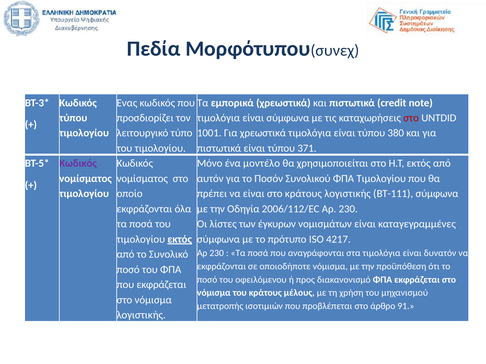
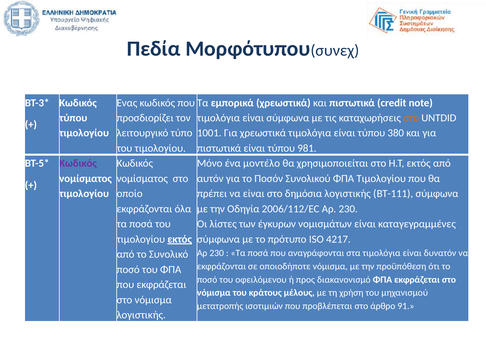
στο colour: red -> orange (411, 118)
371: 371 -> 981 (307, 148)
στο κράτους: κράτους -> δημόσια (304, 194)
